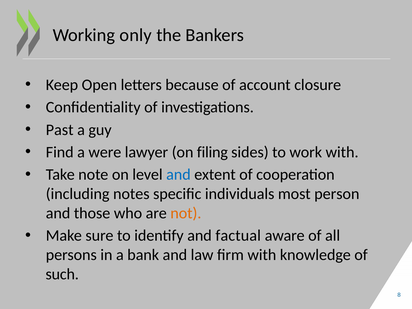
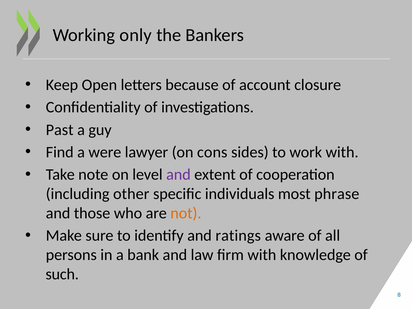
filing: filing -> cons (212, 152)
and colour: blue -> purple (178, 175)
notes: notes -> other (131, 194)
person: person -> phrase (337, 194)
factual: factual -> ratings (238, 236)
